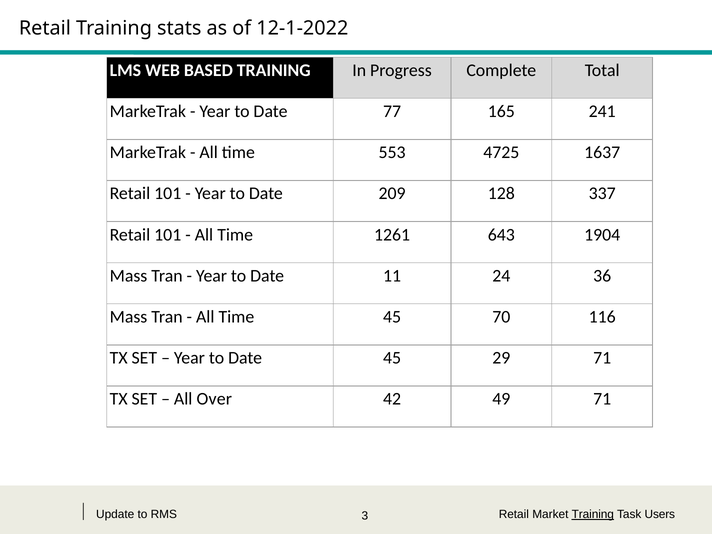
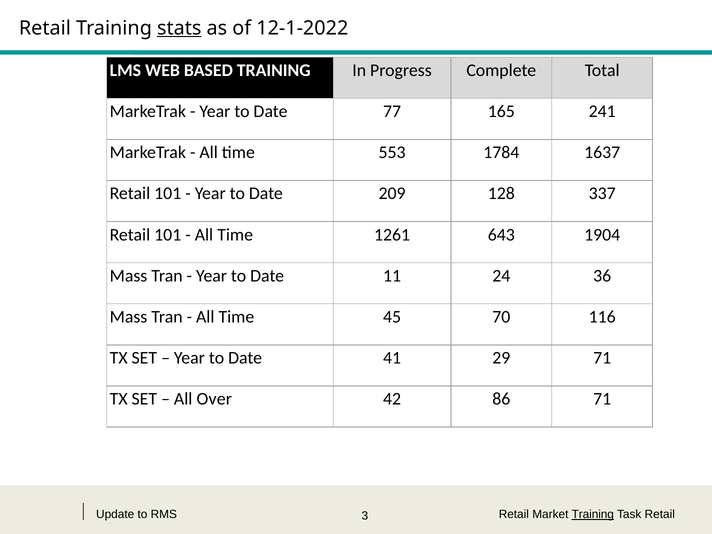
stats underline: none -> present (179, 28)
4725: 4725 -> 1784 (501, 152)
Date 45: 45 -> 41 (392, 358)
49: 49 -> 86 (501, 399)
Task Users: Users -> Retail (660, 514)
